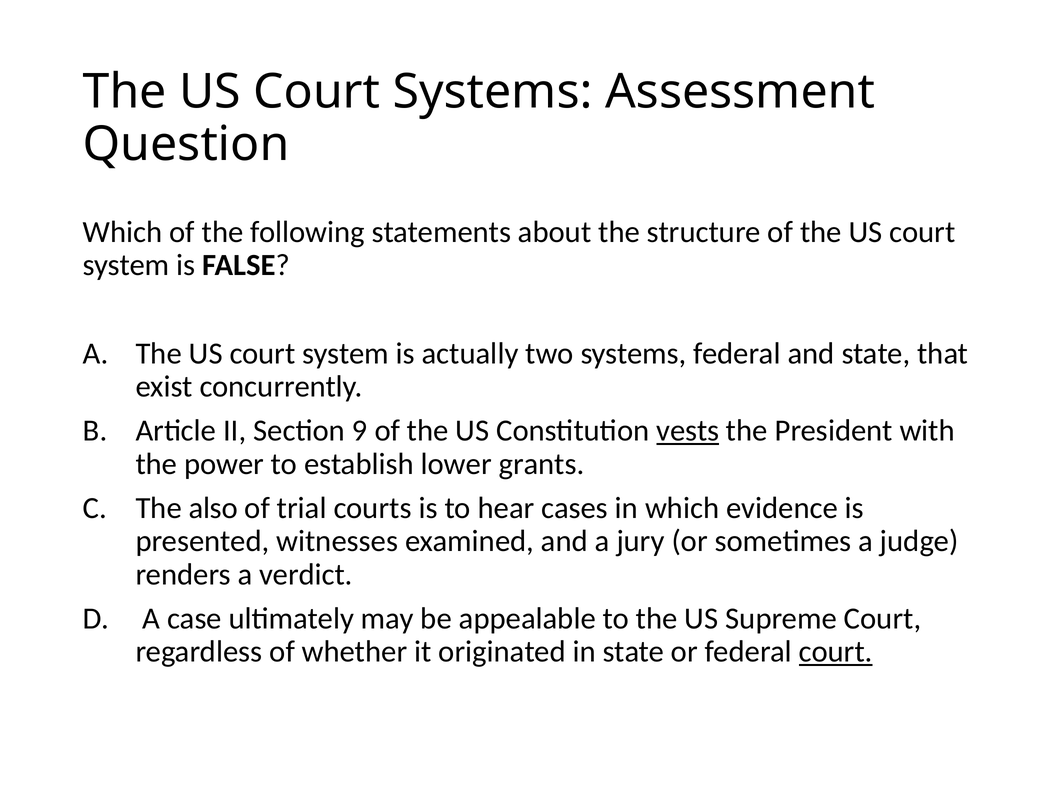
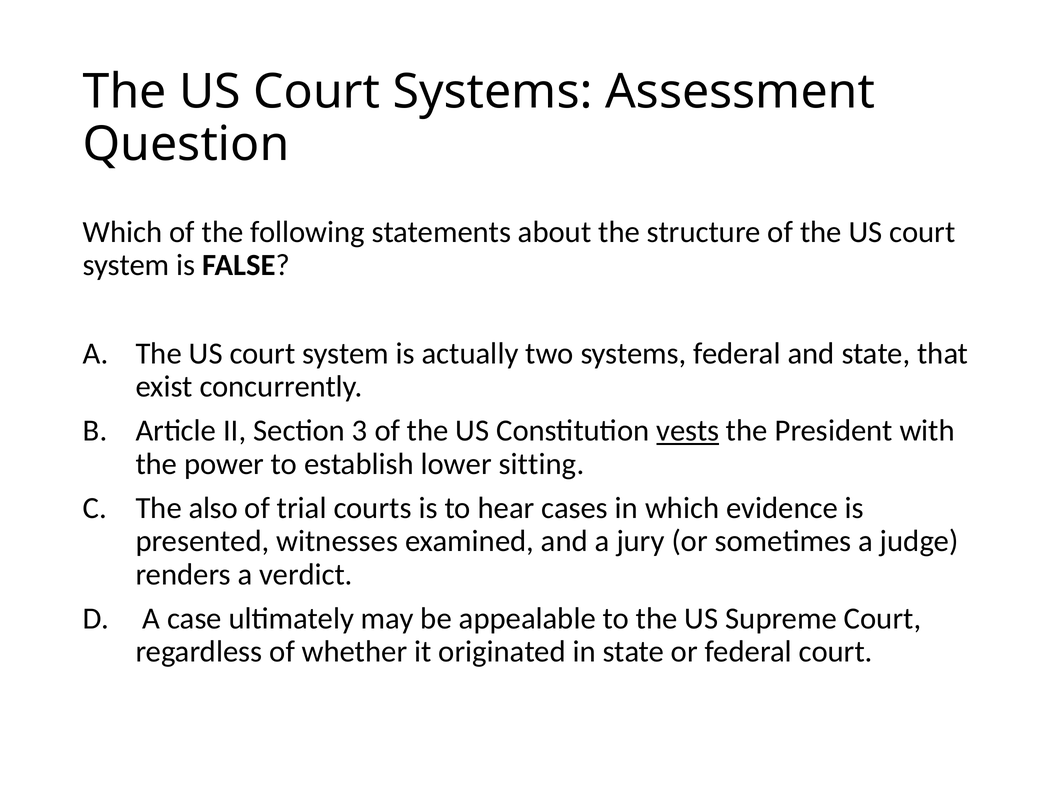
9: 9 -> 3 (360, 431)
grants: grants -> sitting (541, 464)
court underline: present -> none (836, 652)
